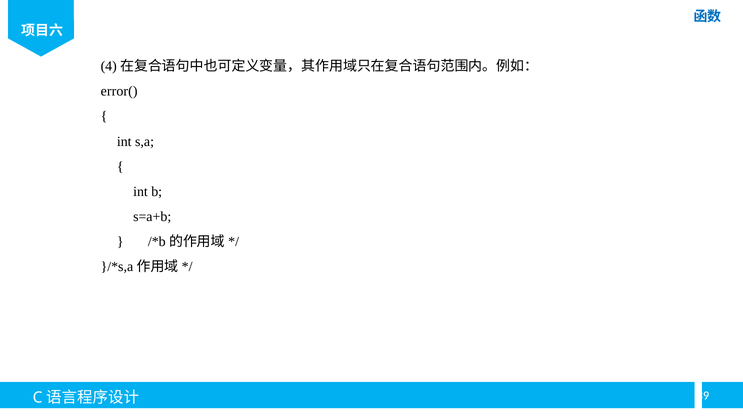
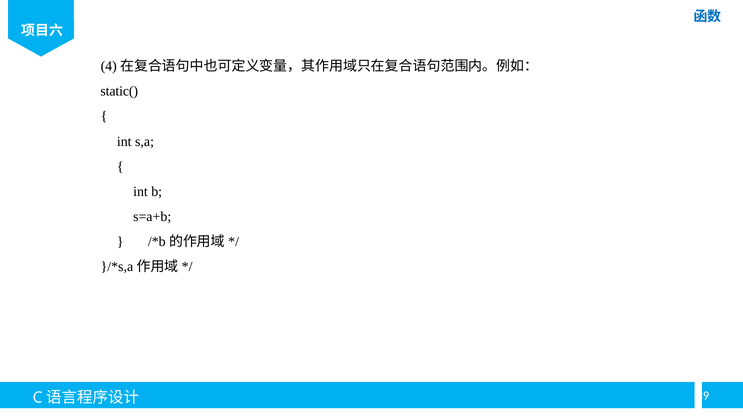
error(: error( -> static( (119, 91)
